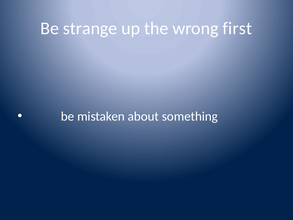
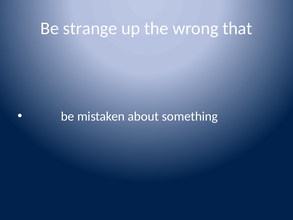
first: first -> that (237, 28)
